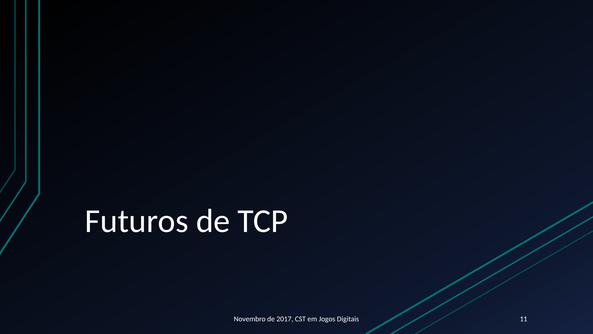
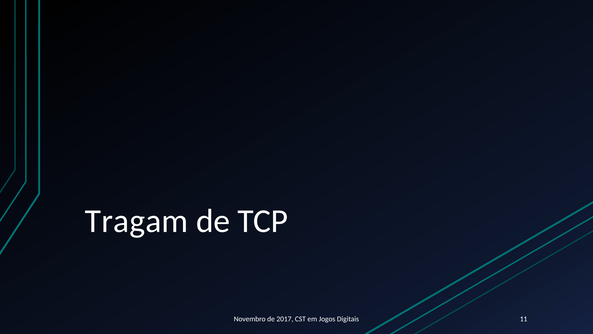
Futuros: Futuros -> Tragam (137, 221)
